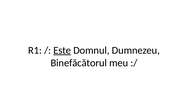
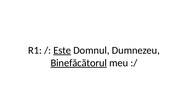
Binefăcătorul underline: none -> present (79, 63)
